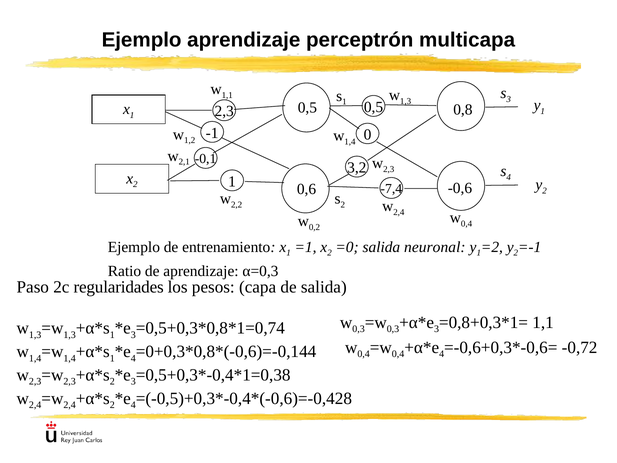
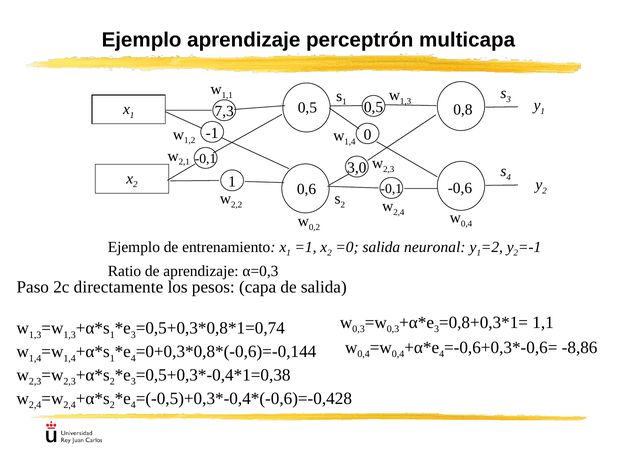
2,3: 2,3 -> 7,3 (224, 111)
3,2: 3,2 -> 3,0 (357, 168)
-7,4: -7,4 -> -0,1 (391, 189)
regularidades: regularidades -> directamente (118, 287)
-0,72: -0,72 -> -8,86 (580, 347)
